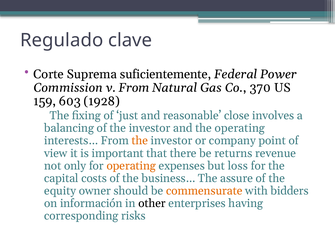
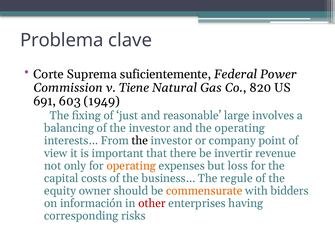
Regulado: Regulado -> Problema (62, 40)
v From: From -> Tiene (134, 88)
370: 370 -> 820 (260, 88)
159: 159 -> 691 (45, 101)
1928: 1928 -> 1949 (102, 101)
close: close -> large (237, 116)
the colour: orange -> black (140, 141)
returns: returns -> invertir (233, 153)
assure: assure -> regule (236, 178)
other colour: black -> red (152, 204)
